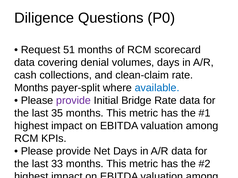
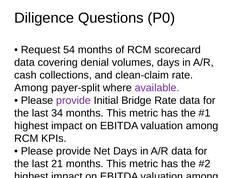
51: 51 -> 54 (69, 50)
Months: Months -> Among (31, 88)
available colour: blue -> purple (157, 88)
35: 35 -> 34 (57, 113)
33: 33 -> 21 (57, 164)
